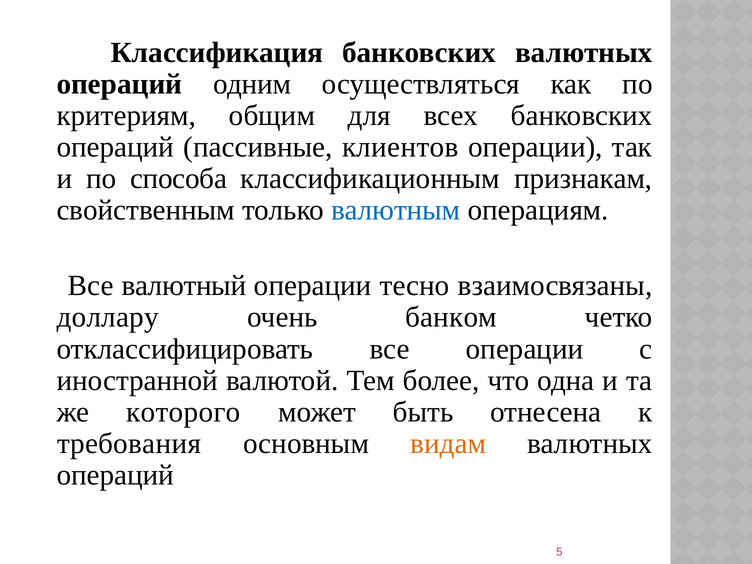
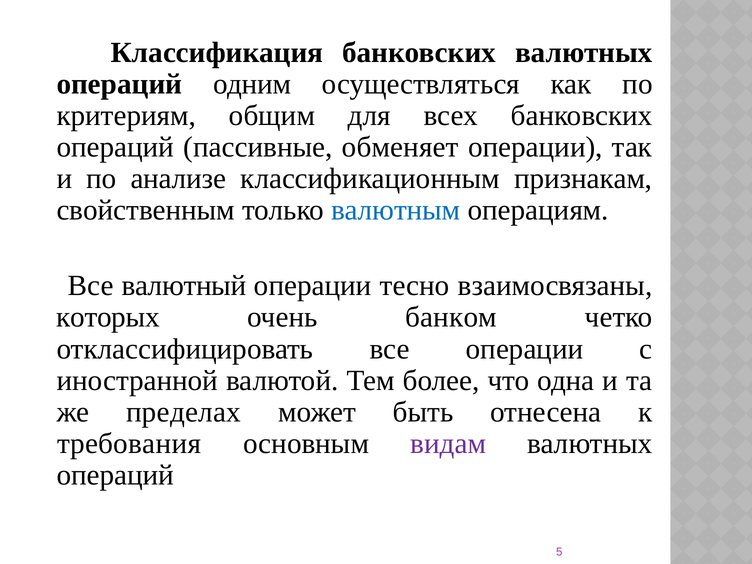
клиентов: клиентов -> обменяет (400, 147)
способа: способа -> анализе (178, 179)
доллару: доллару -> которых (108, 317)
которого: которого -> пределах (184, 412)
видам colour: orange -> purple (448, 443)
